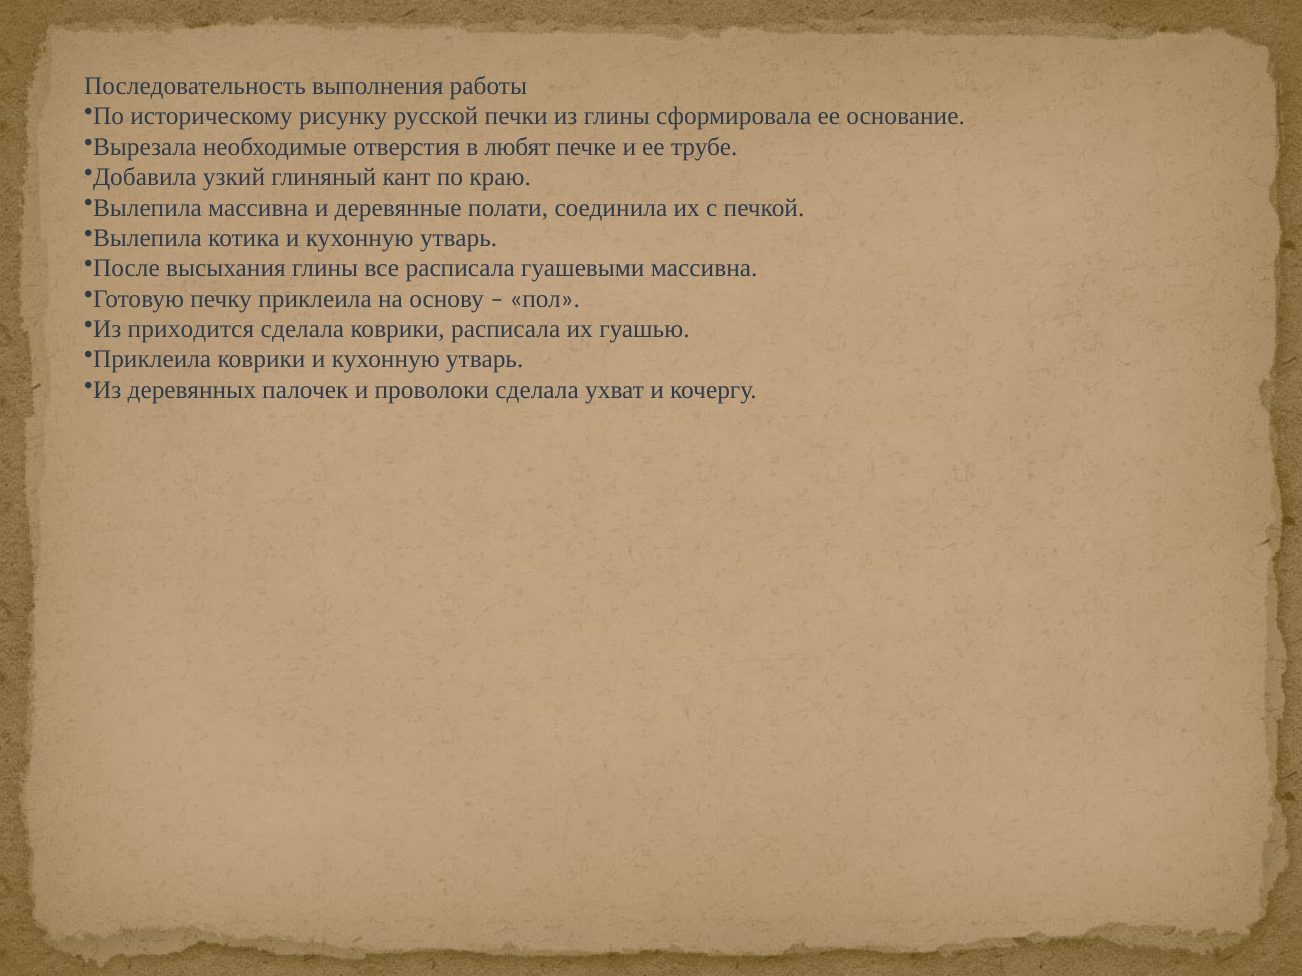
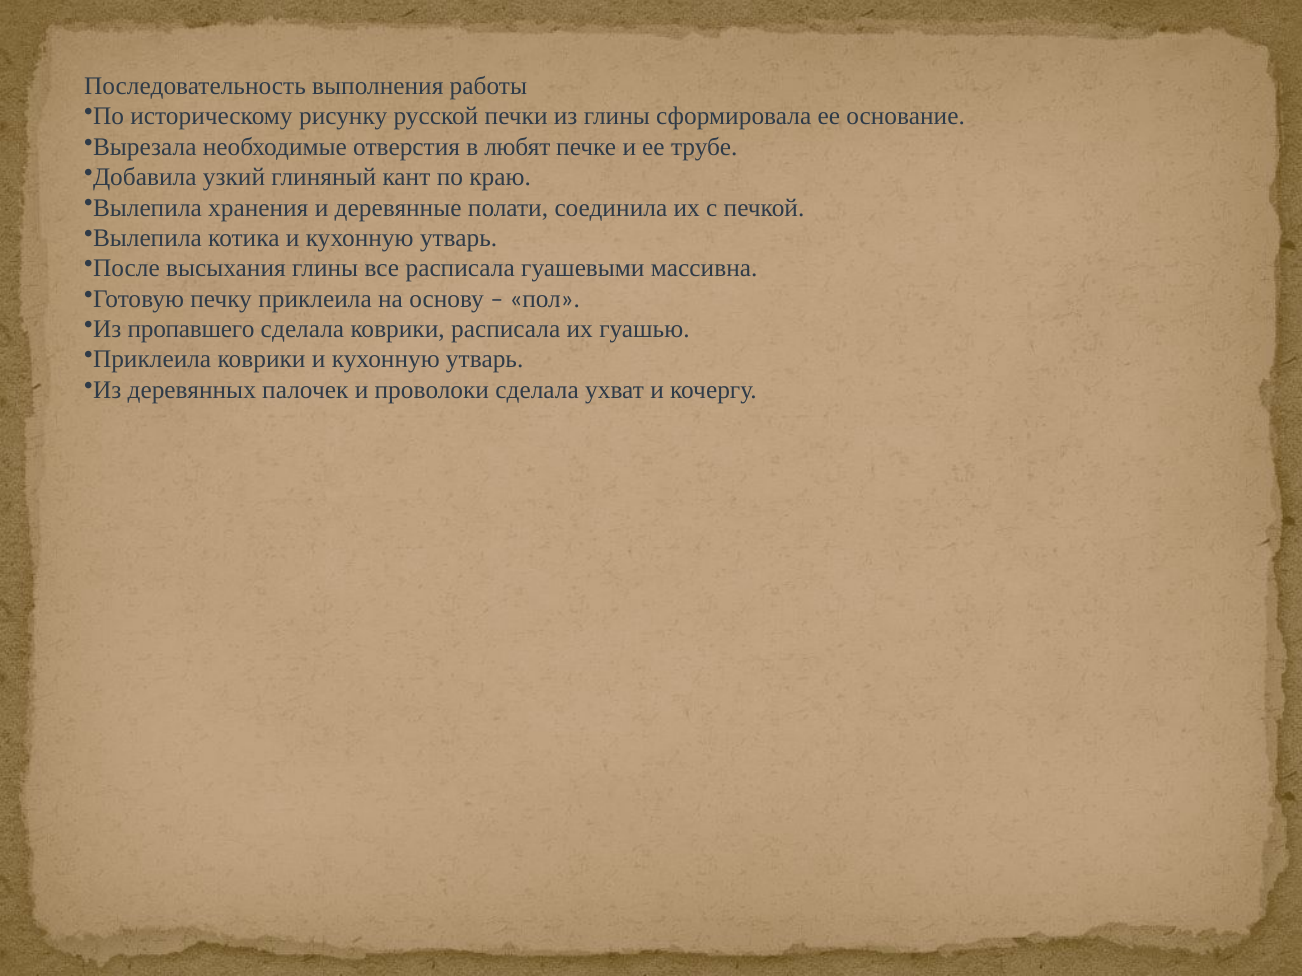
Вылепила массивна: массивна -> хранения (258, 208)
приходится: приходится -> пропавшего (191, 329)
